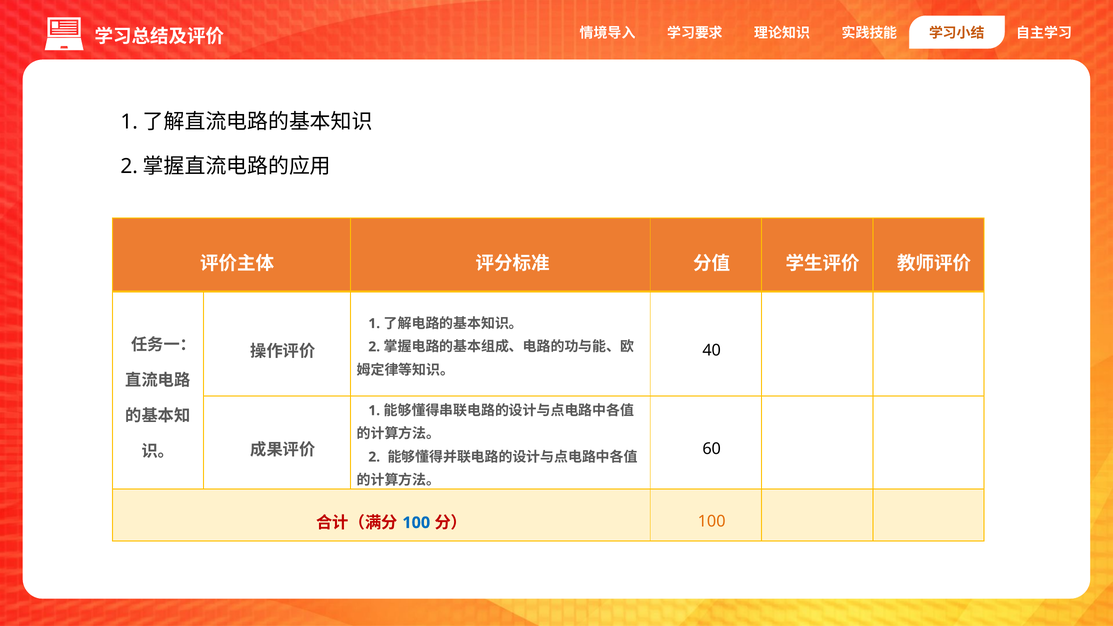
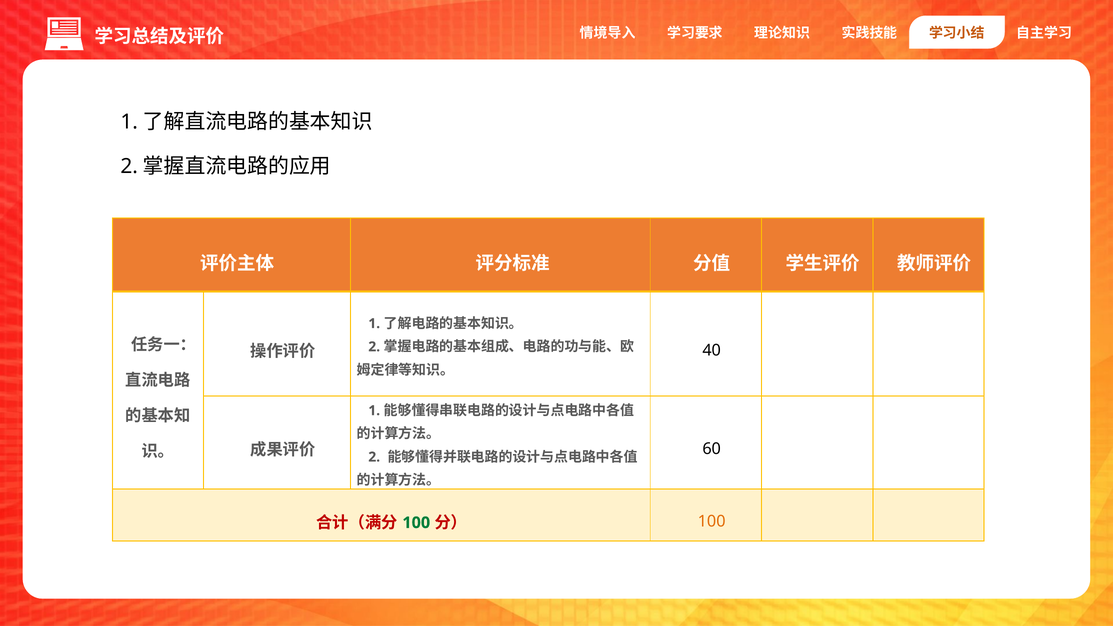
100 colour: blue -> green (416, 523)
